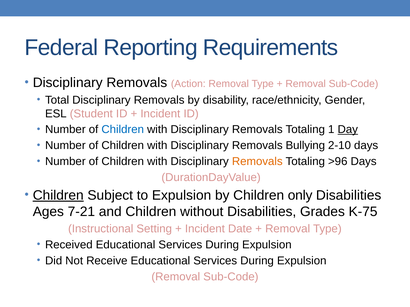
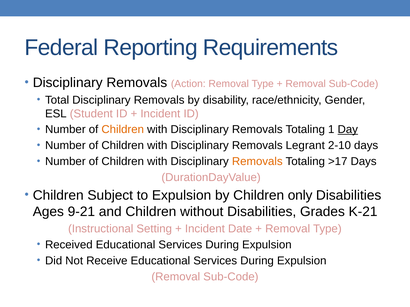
Children colour: blue -> orange (123, 130)
Bullying: Bullying -> Legrant (305, 146)
>96: >96 -> >17 (338, 162)
Children underline: present -> none (58, 196)
7-21: 7-21 -> 9-21 (81, 212)
K-75: K-75 -> K-21 (363, 212)
